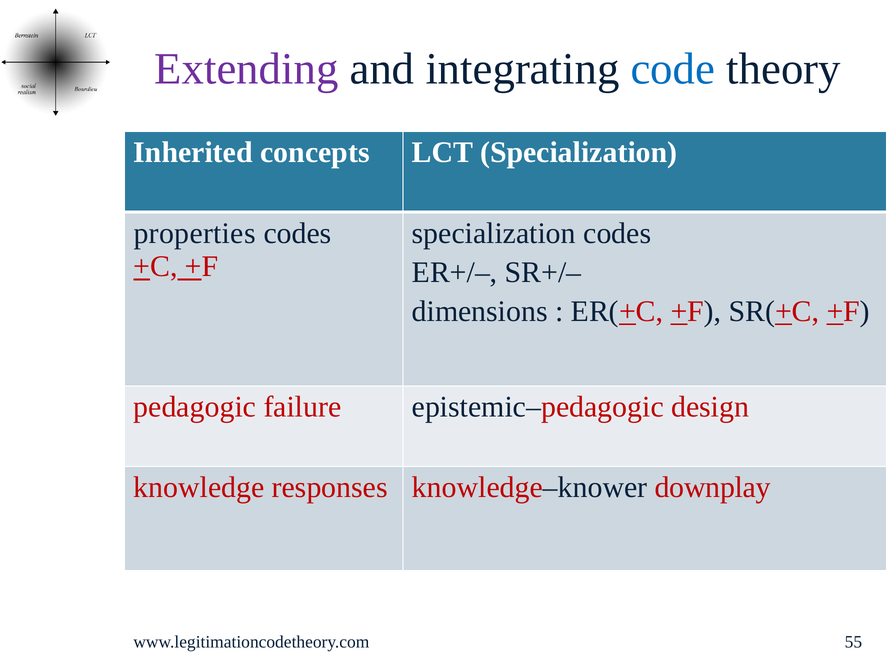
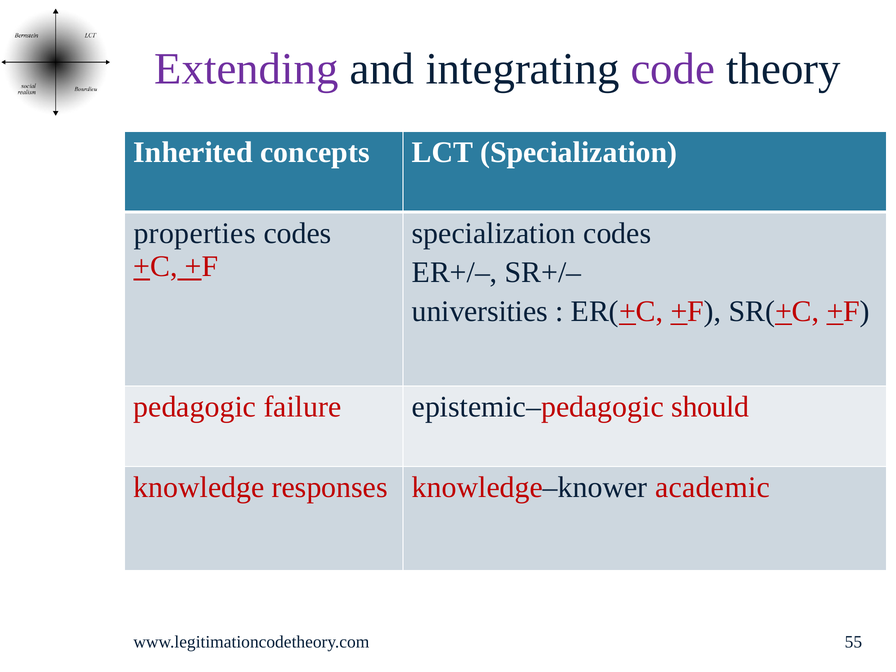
code colour: blue -> purple (673, 69)
dimensions: dimensions -> universities (480, 311)
design: design -> should (710, 407)
downplay: downplay -> academic (713, 488)
